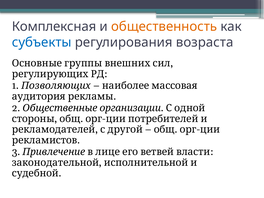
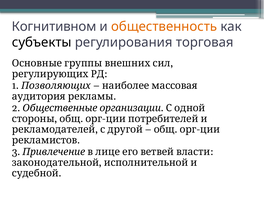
Комплексная: Комплексная -> Когнитивном (54, 27)
субъекты colour: blue -> black (42, 42)
возраста: возраста -> торговая (205, 42)
